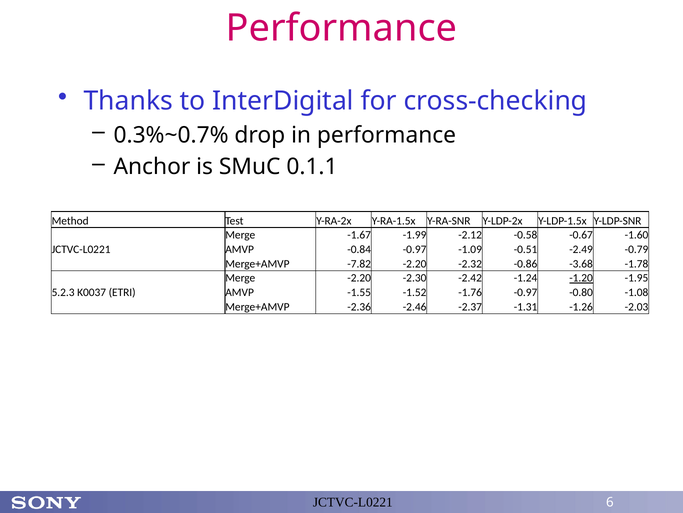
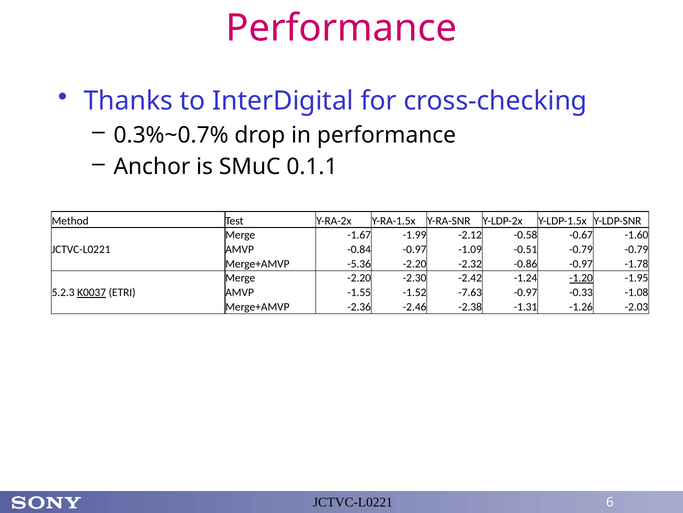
-0.51 -2.49: -2.49 -> -0.79 (581, 249)
-7.82: -7.82 -> -5.36 (359, 263)
-0.86 -3.68: -3.68 -> -0.97 (581, 263)
K0037 underline: none -> present (92, 292)
-1.76: -1.76 -> -7.63 (470, 292)
-0.80: -0.80 -> -0.33 (581, 292)
-2.37: -2.37 -> -2.38 (470, 306)
